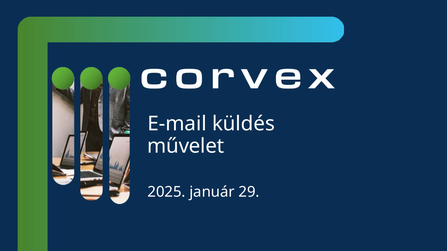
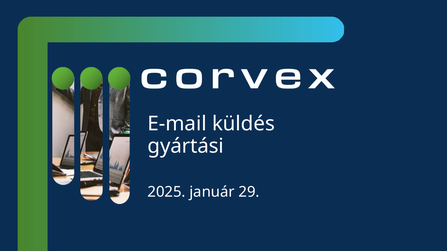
művelet: művelet -> gyártási (186, 146)
